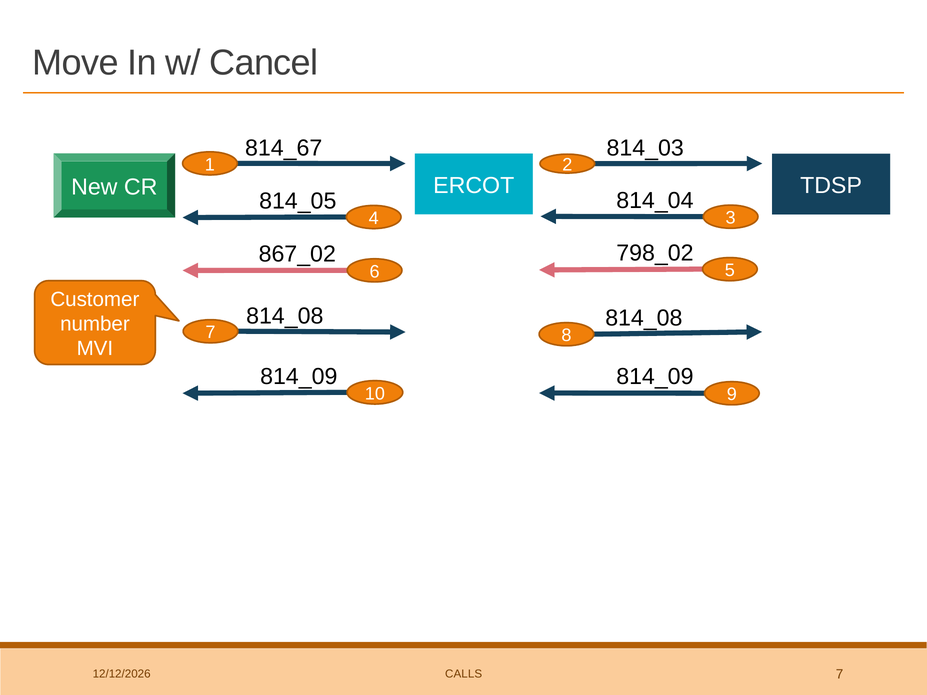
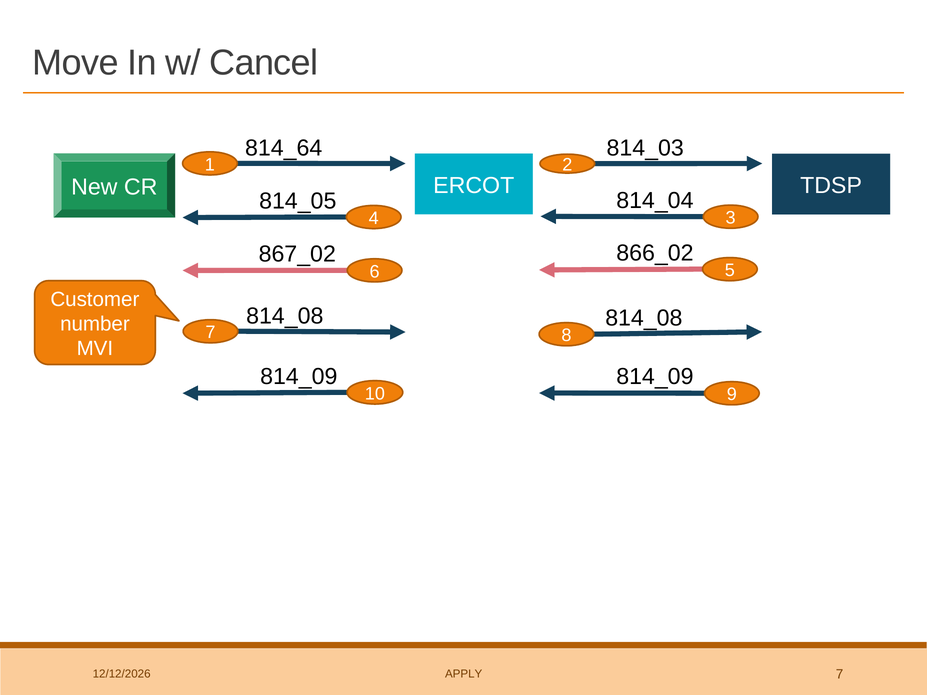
814_67: 814_67 -> 814_64 (284, 148)
798_02: 798_02 -> 866_02 (655, 253)
CALLS: CALLS -> APPLY (464, 674)
